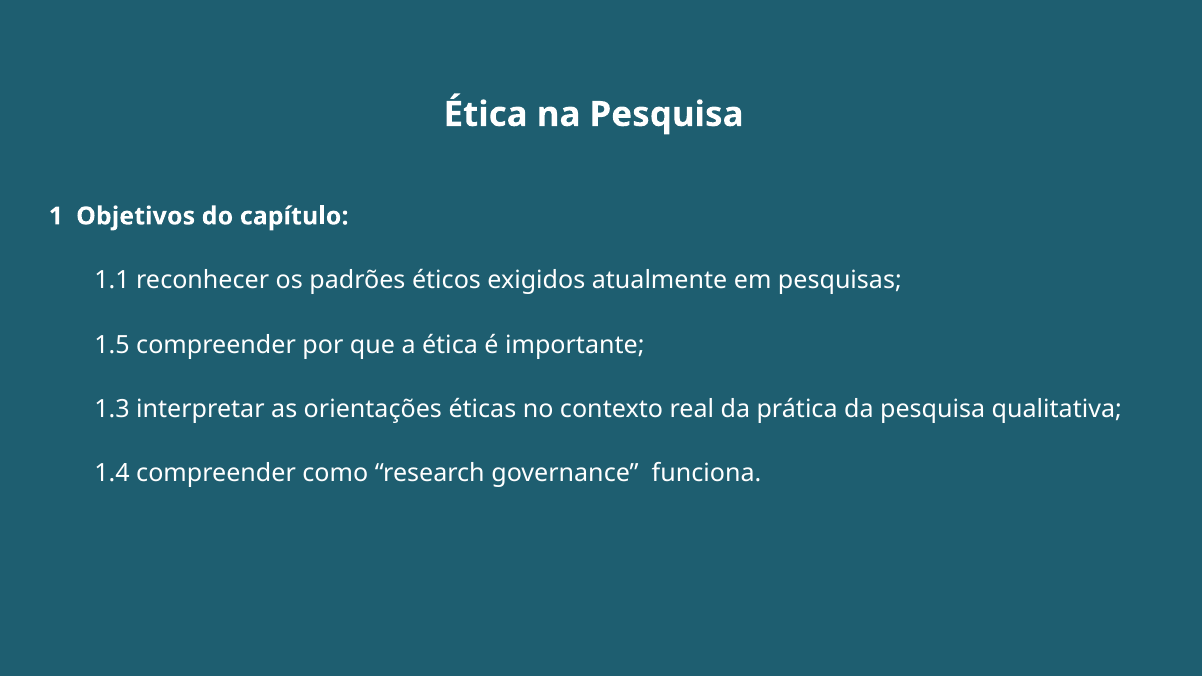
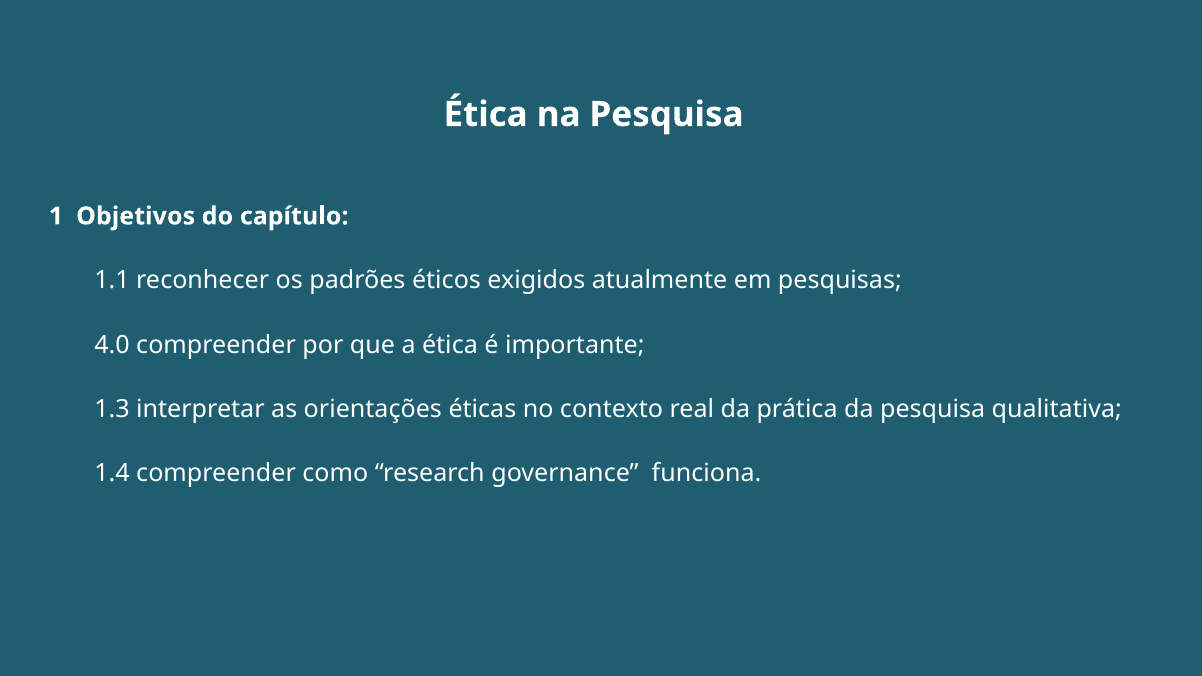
1.5: 1.5 -> 4.0 (112, 345)
